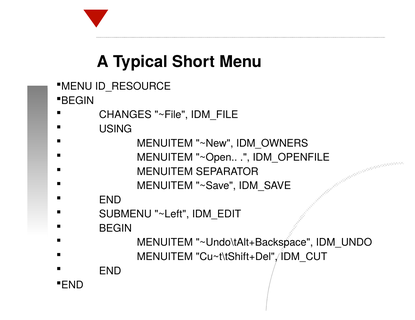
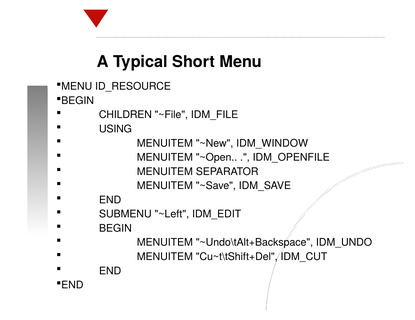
CHANGES: CHANGES -> CHILDREN (125, 115)
IDM_OWNERS: IDM_OWNERS -> IDM_WINDOW (272, 143)
